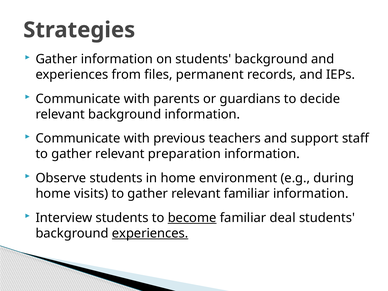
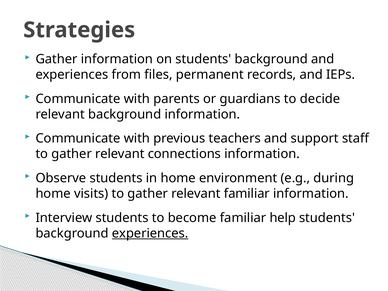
preparation: preparation -> connections (184, 154)
become underline: present -> none (192, 218)
deal: deal -> help (283, 218)
